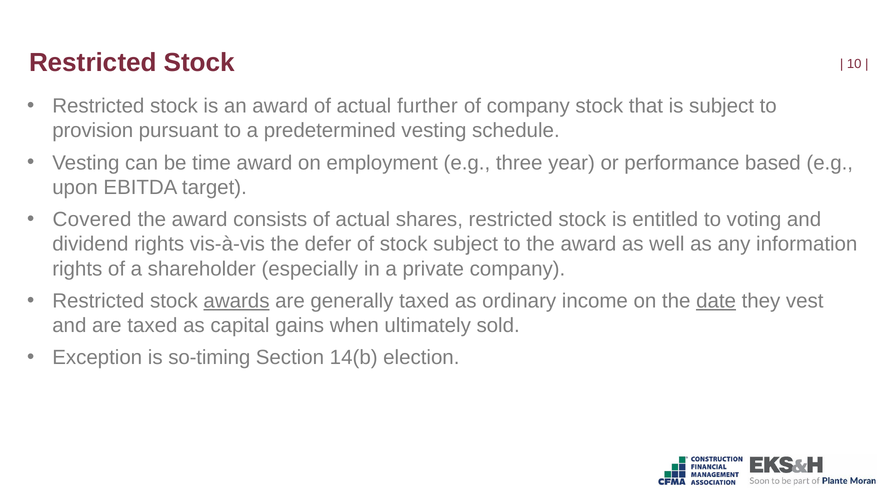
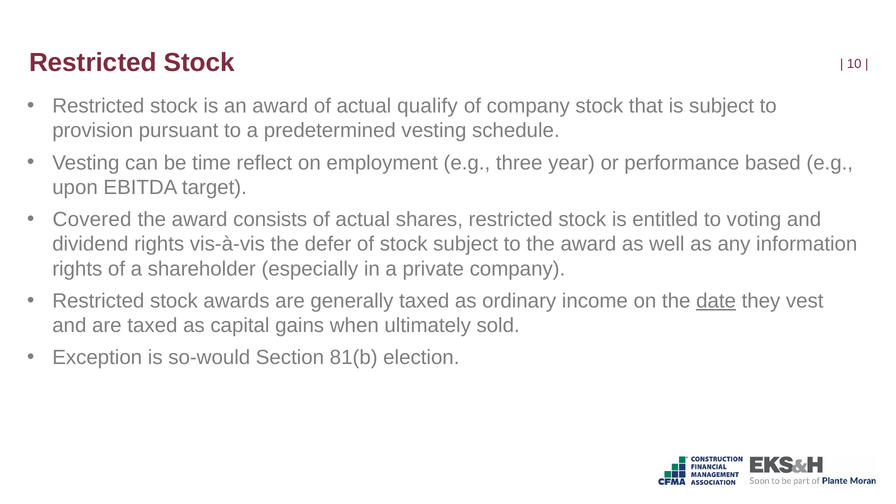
further: further -> qualify (427, 106)
time award: award -> reflect (264, 163)
awards underline: present -> none (237, 301)
so-timing: so-timing -> so-would (209, 358)
14(b: 14(b -> 81(b (354, 358)
